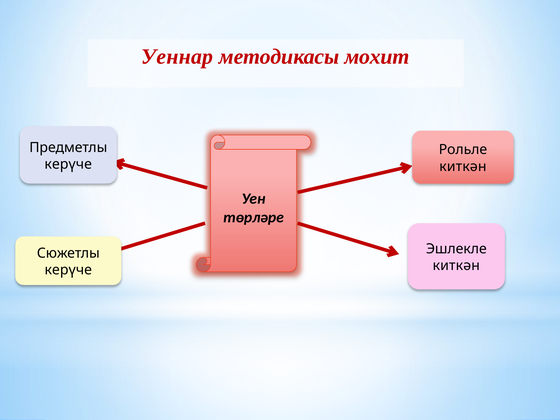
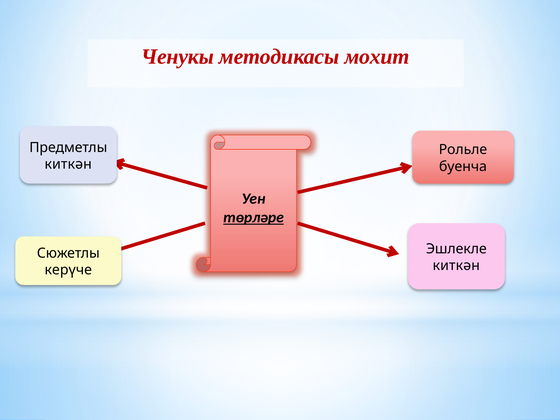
Уеннар: Уеннар -> Ченукы (177, 57)
керүче: керүче -> киткән (68, 164)
киткән: киткән -> буенча (463, 166)
төрләре underline: none -> present (254, 217)
